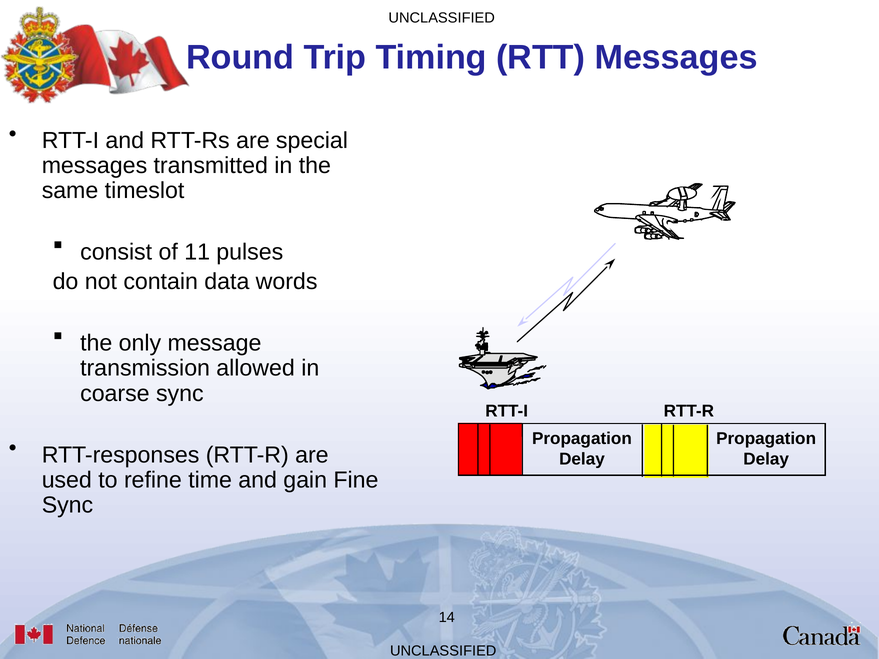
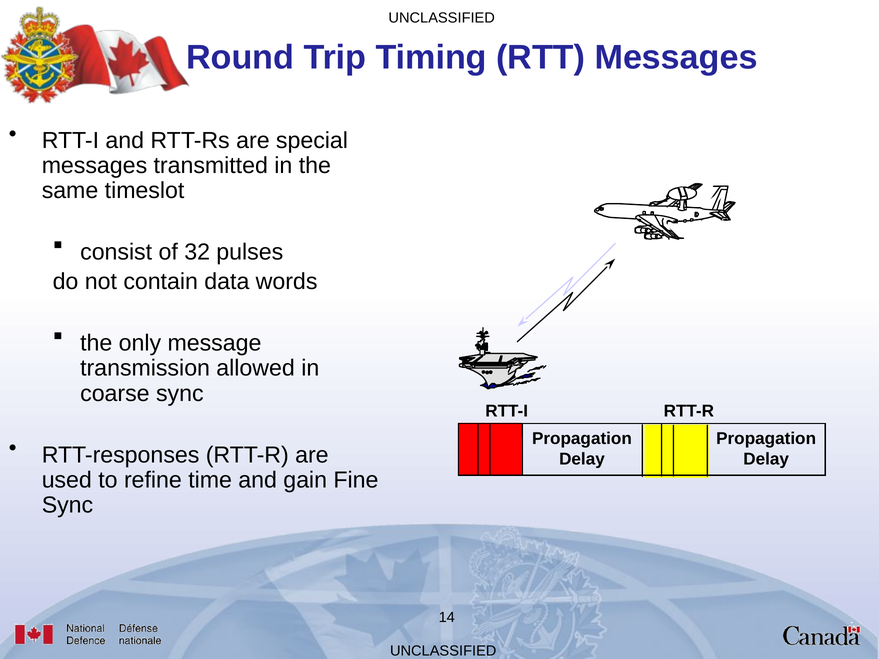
11: 11 -> 32 (197, 252)
